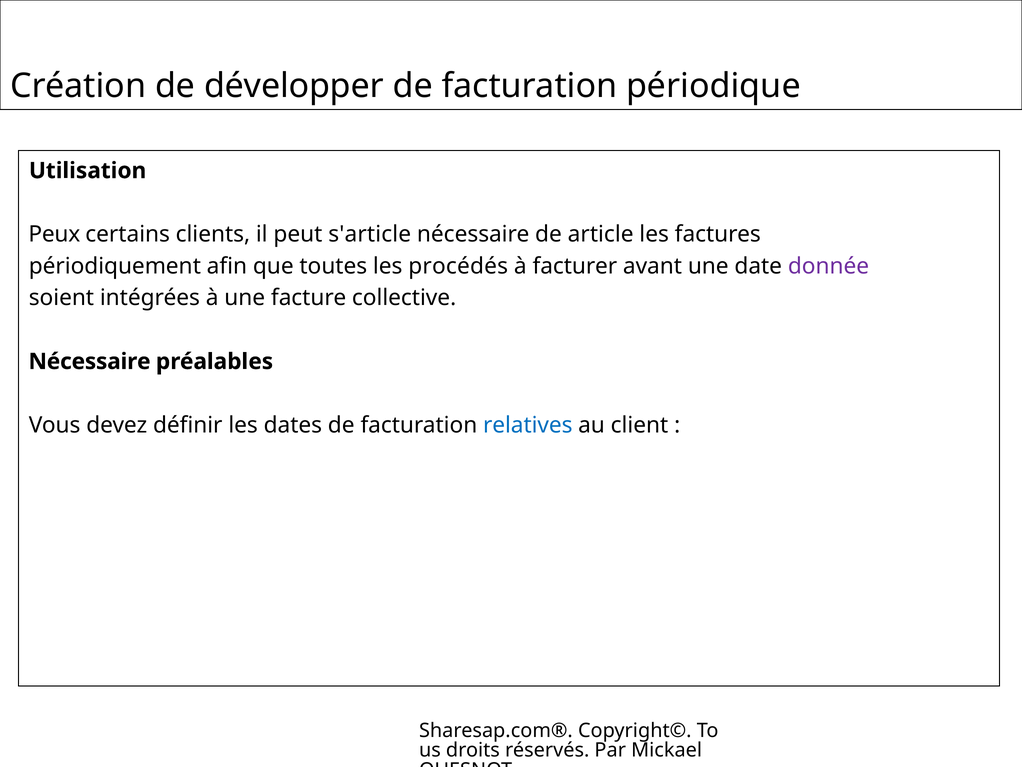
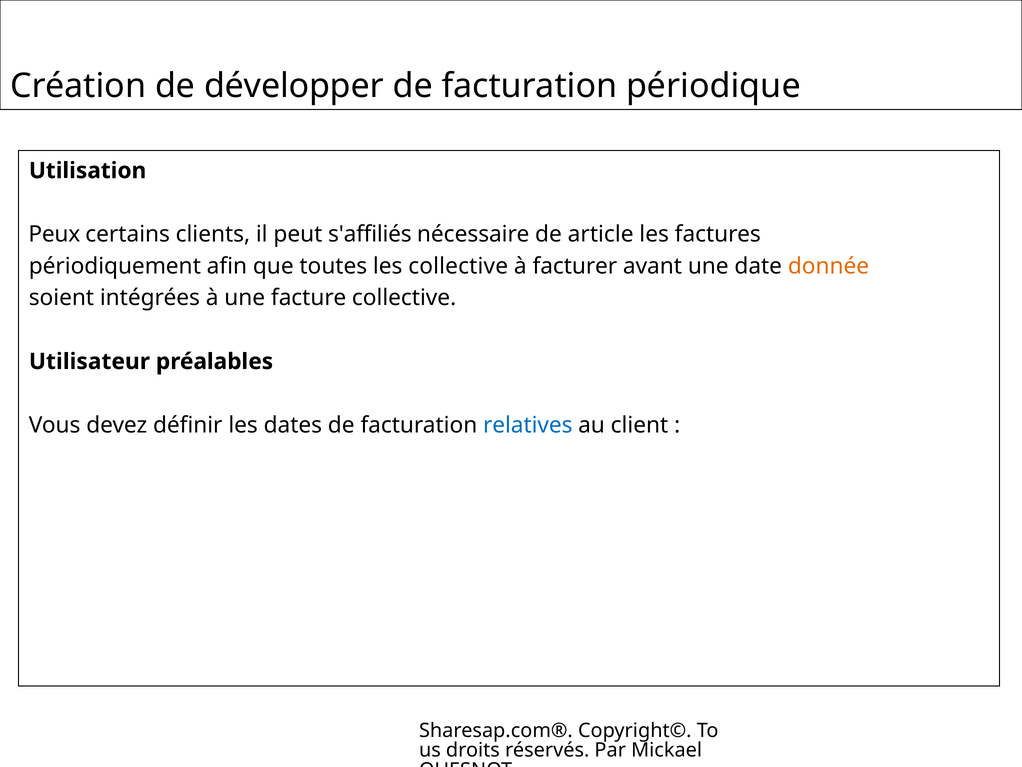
s'article: s'article -> s'affiliés (370, 234)
les procédés: procédés -> collective (458, 266)
donnée colour: purple -> orange (829, 266)
Nécessaire: Nécessaire -> Utilisateur (89, 361)
